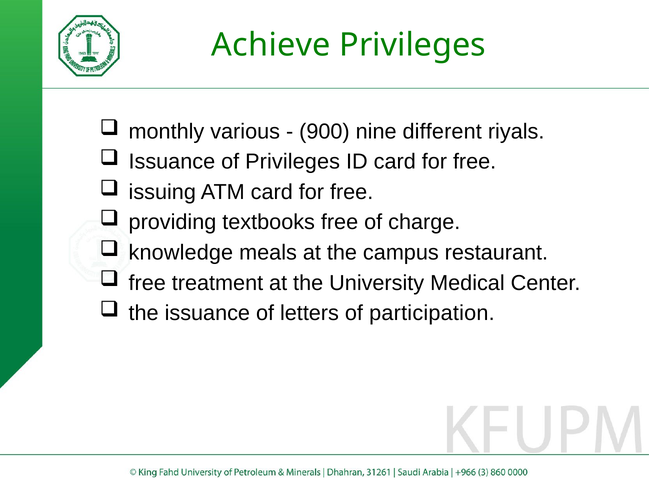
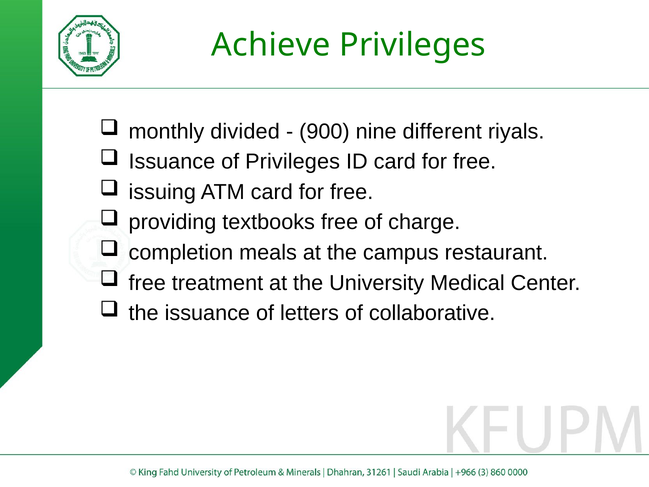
various: various -> divided (245, 131)
knowledge: knowledge -> completion (181, 252)
participation: participation -> collaborative (432, 313)
